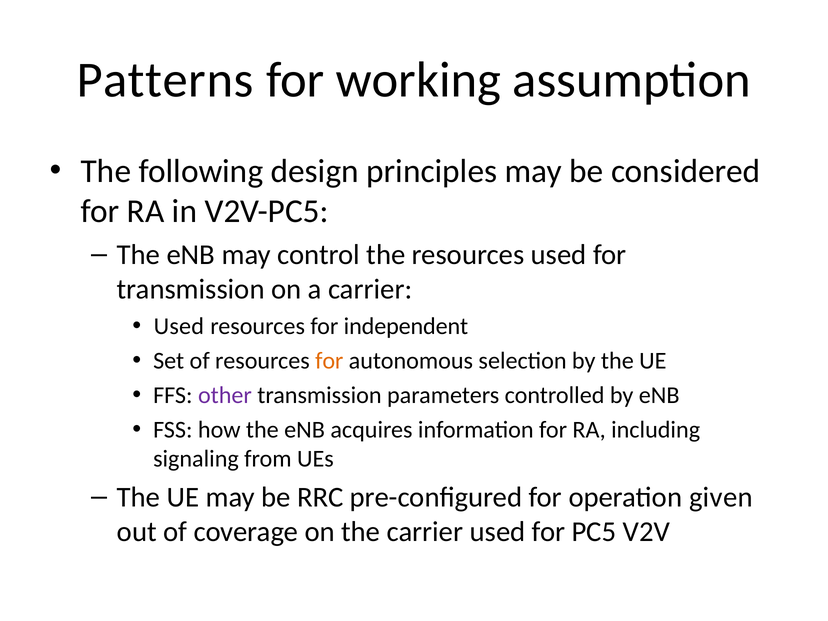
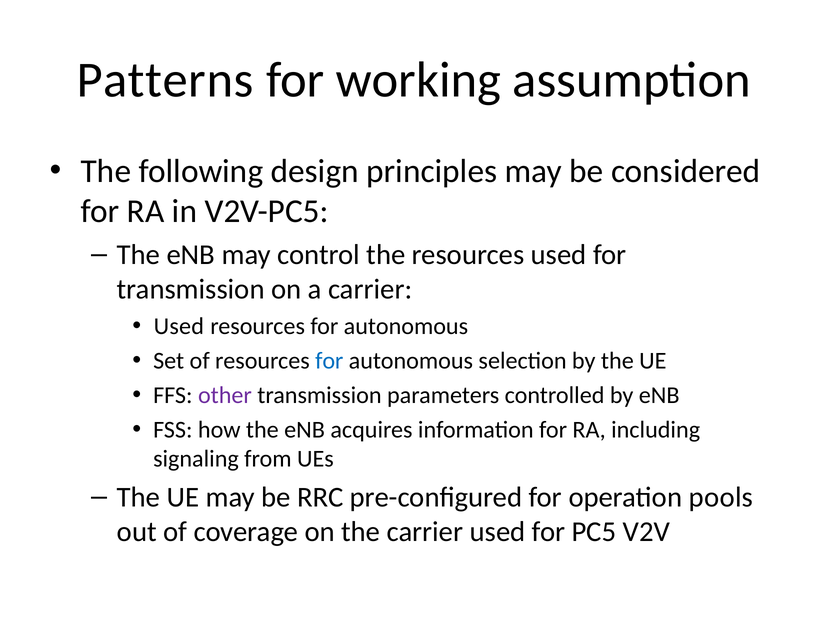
independent: independent -> autonomous (406, 326)
for colour: orange -> blue (329, 361)
given: given -> pools (721, 497)
